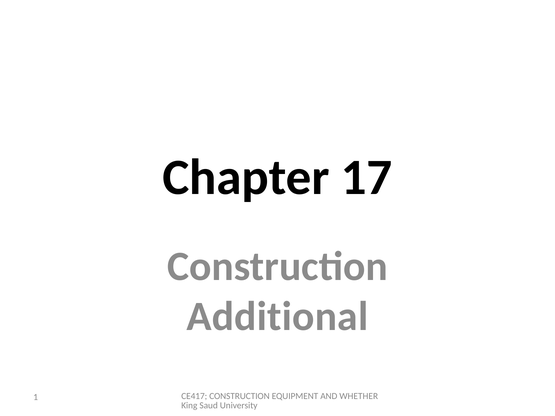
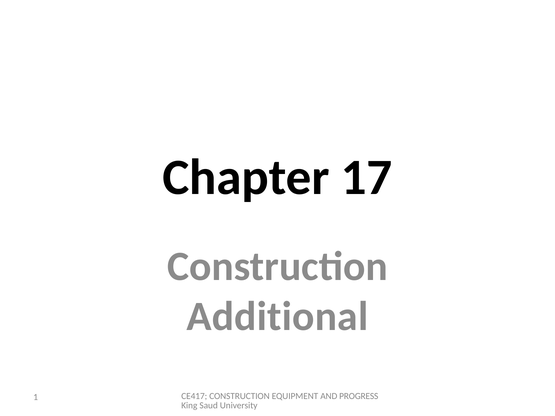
WHETHER: WHETHER -> PROGRESS (359, 396)
